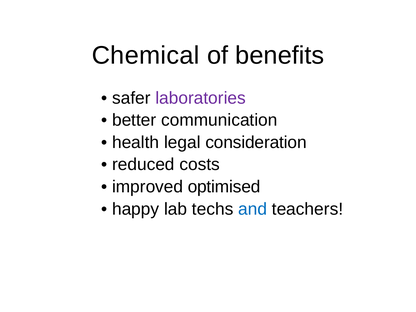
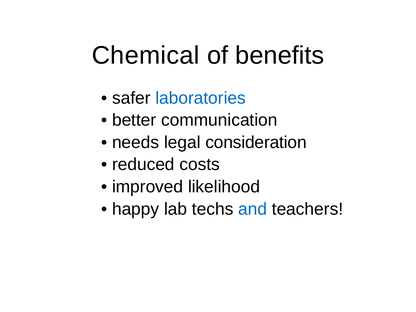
laboratories colour: purple -> blue (201, 98)
health: health -> needs (136, 142)
optimised: optimised -> likelihood (224, 187)
